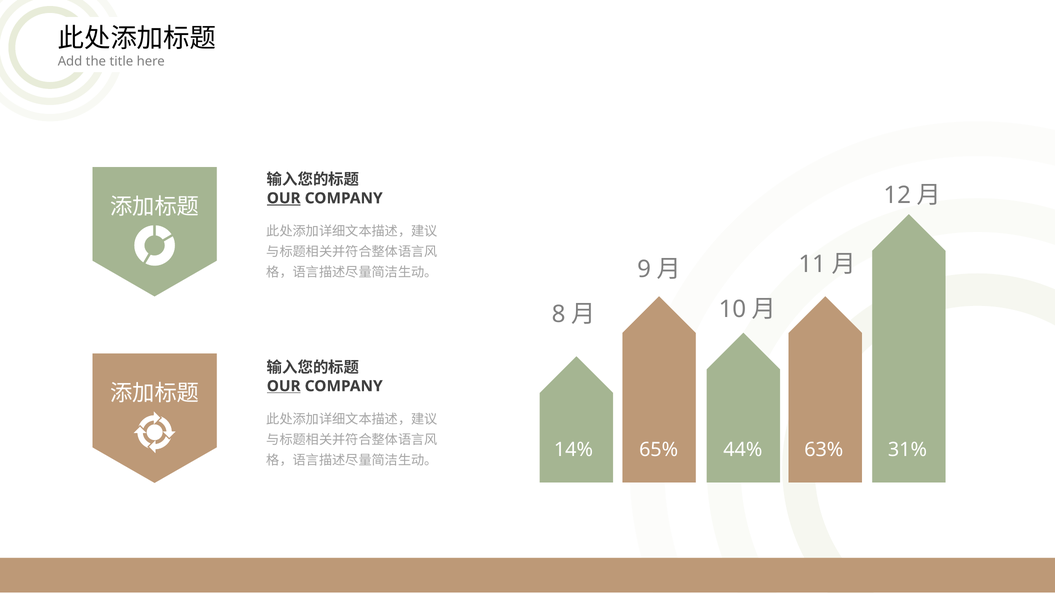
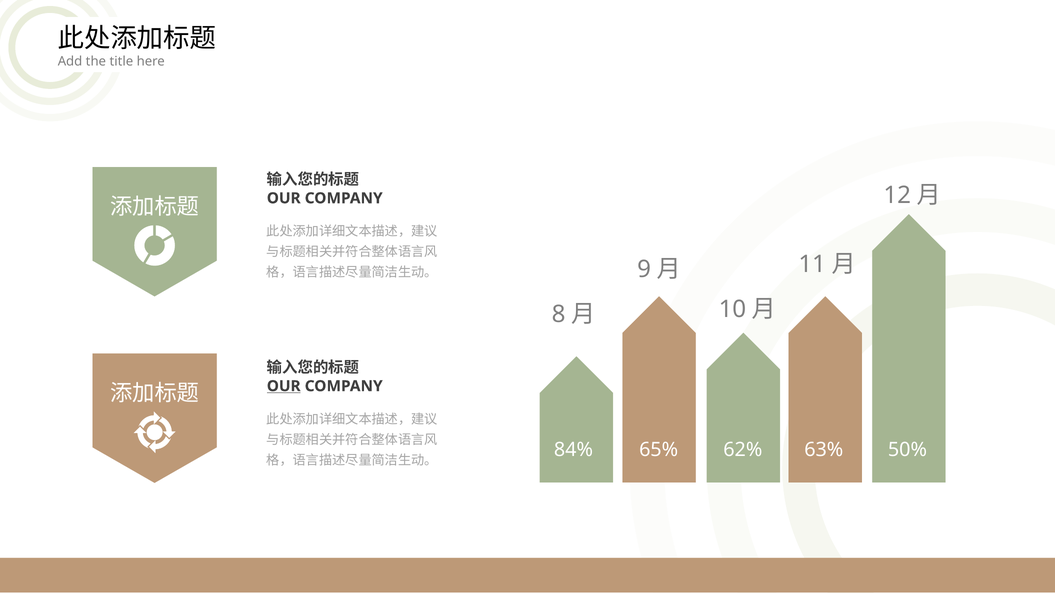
OUR underline: present -> none (284, 198)
14%: 14% -> 84% (573, 450)
44%: 44% -> 62% (743, 450)
31%: 31% -> 50% (907, 450)
